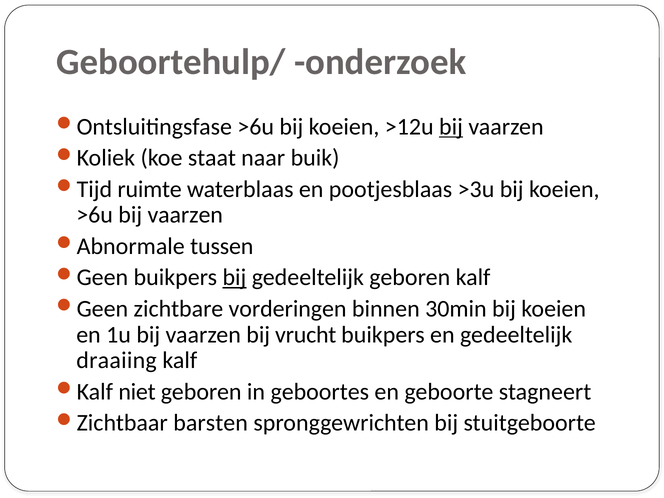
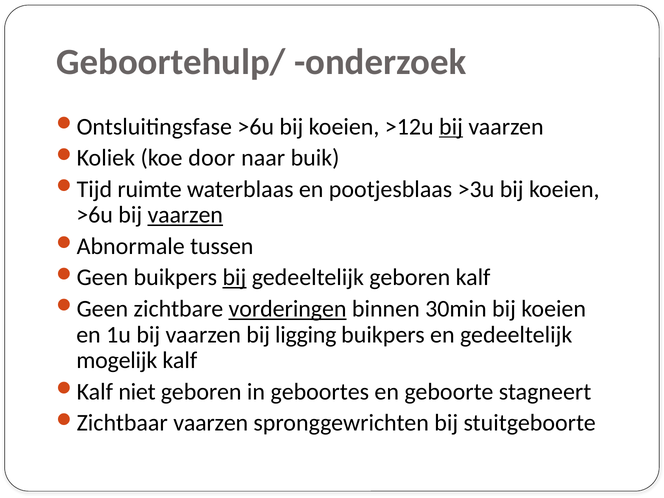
staat: staat -> door (212, 158)
vaarzen underline: none -> present (185, 215)
vorderingen underline: none -> present (288, 309)
vrucht: vrucht -> ligging (306, 335)
draaiing: draaiing -> mogelijk (117, 361)
barsten: barsten -> vaarzen (211, 423)
